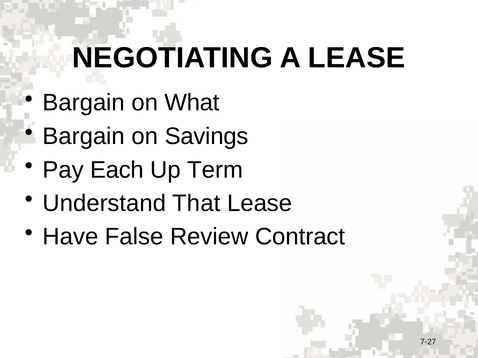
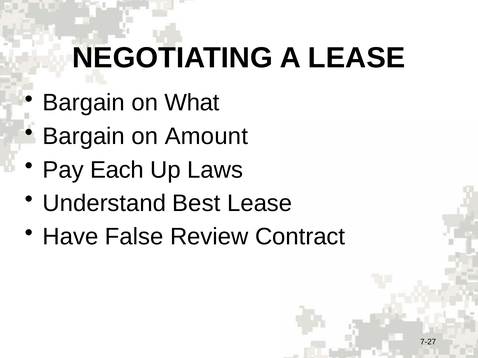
Savings: Savings -> Amount (206, 137)
Term: Term -> Laws (215, 170)
That: That -> Best (196, 204)
